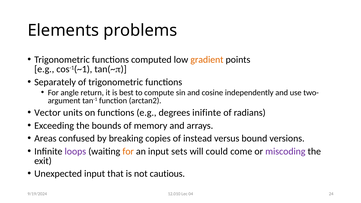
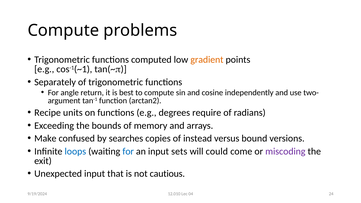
Elements: Elements -> Compute (63, 30)
Vector: Vector -> Recipe (48, 113)
inifinte: inifinte -> require (207, 113)
Areas: Areas -> Make (45, 139)
breaking: breaking -> searches (126, 139)
loops colour: purple -> blue (75, 151)
for colour: orange -> blue (128, 151)
